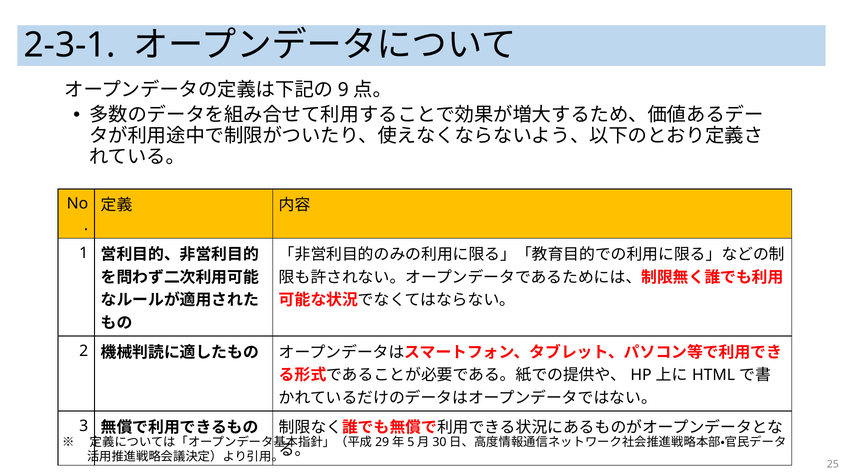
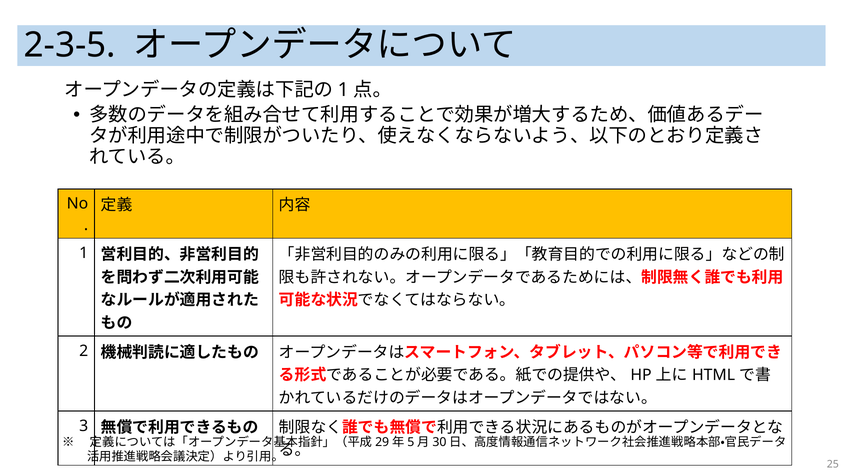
2-3-1: 2-3-1 -> 2-3-5 (70, 45)
9: 9 -> 1 (343, 90)
